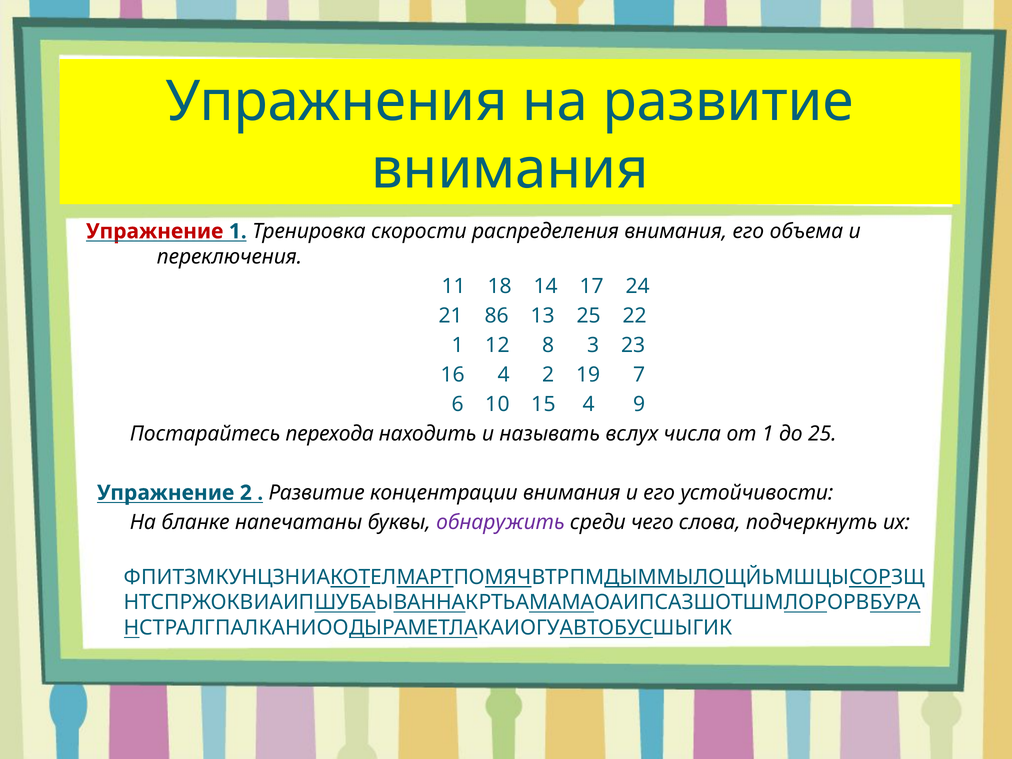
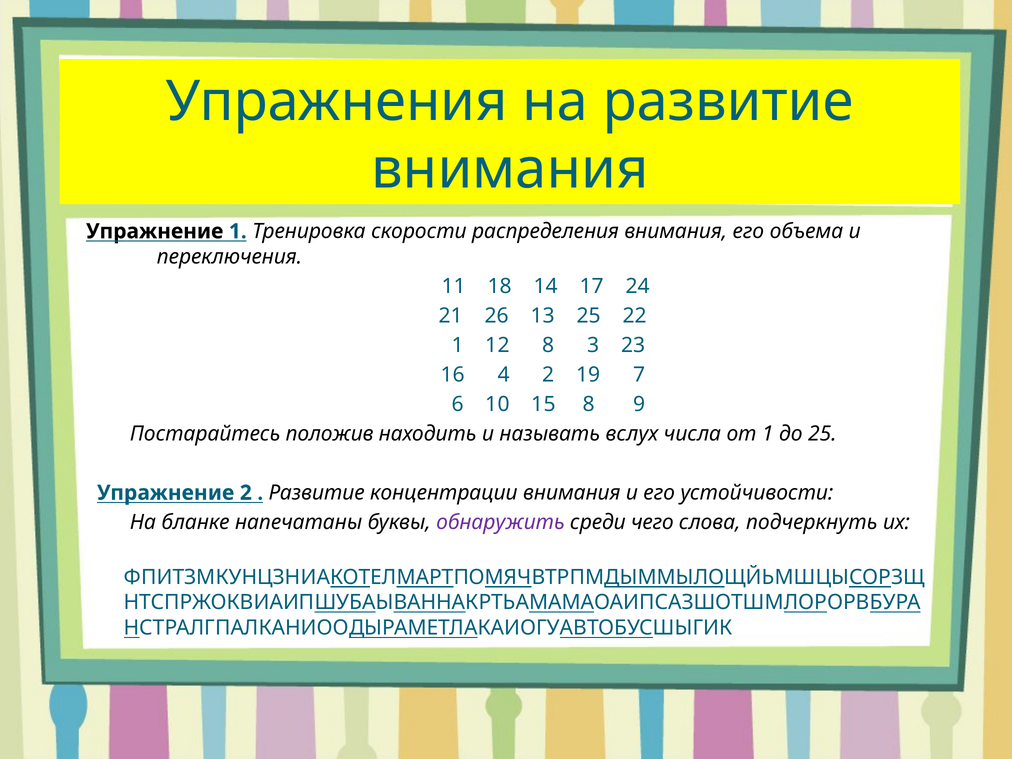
Упражнение colour: red -> black (155, 231)
86: 86 -> 26 (497, 316)
15 4: 4 -> 8 (589, 404)
перехода: перехода -> положив (330, 434)
